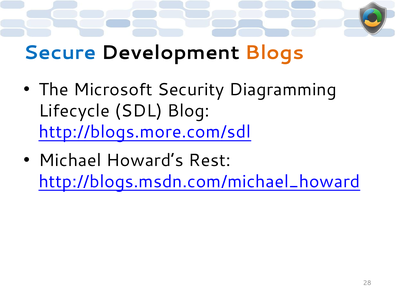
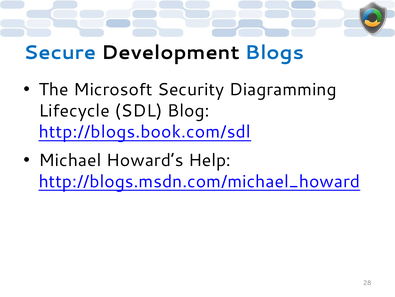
Blogs colour: orange -> blue (275, 52)
http://blogs.more.com/sdl: http://blogs.more.com/sdl -> http://blogs.book.com/sdl (145, 132)
Rest: Rest -> Help (210, 160)
